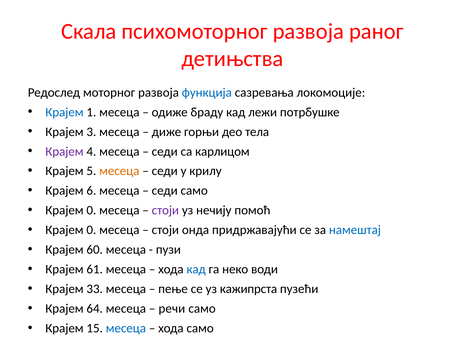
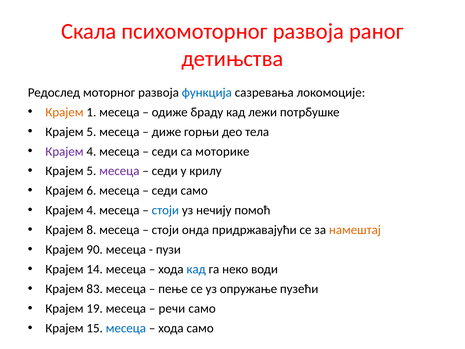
Крајем colour: blue -> orange (64, 112)
3: 3 -> 5 (91, 132)
карлицом: карлицом -> моторике (222, 151)
месеца colour: orange -> purple (119, 171)
0: 0 -> 4 (91, 210)
стоји colour: purple -> blue (165, 210)
0: 0 -> 8 (91, 230)
намештај colour: blue -> orange (355, 230)
60: 60 -> 90 (95, 250)
61: 61 -> 14 (95, 269)
33: 33 -> 83 (95, 289)
кажипрста: кажипрста -> опружање (248, 289)
64: 64 -> 19 (95, 308)
